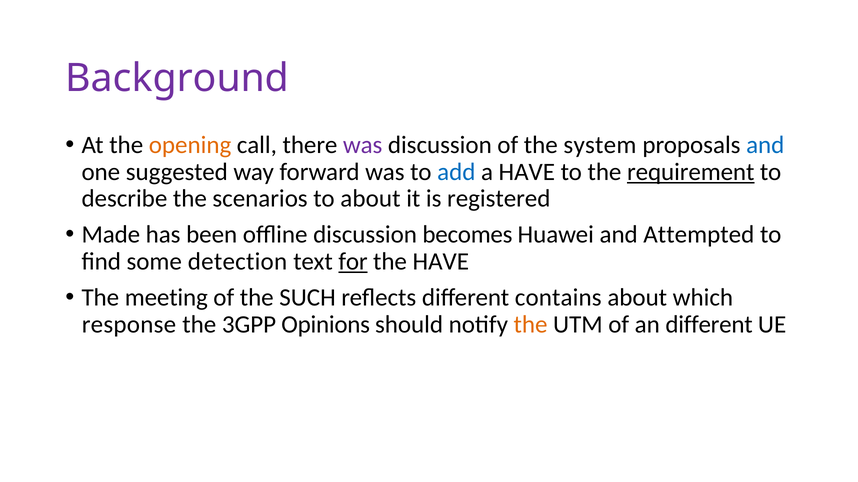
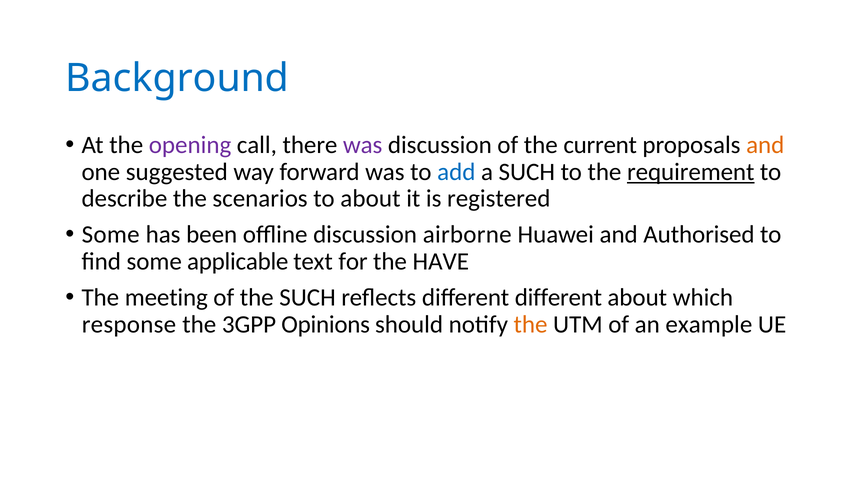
Background colour: purple -> blue (177, 79)
opening colour: orange -> purple (190, 145)
system: system -> current (600, 145)
and colour: blue -> orange (765, 145)
a HAVE: HAVE -> SUCH (527, 172)
Made: Made -> Some (111, 235)
becomes: becomes -> airborne (467, 235)
Attempted: Attempted -> Authorised (699, 235)
detection: detection -> applicable (238, 262)
for underline: present -> none (353, 262)
different contains: contains -> different (558, 298)
an different: different -> example (709, 325)
